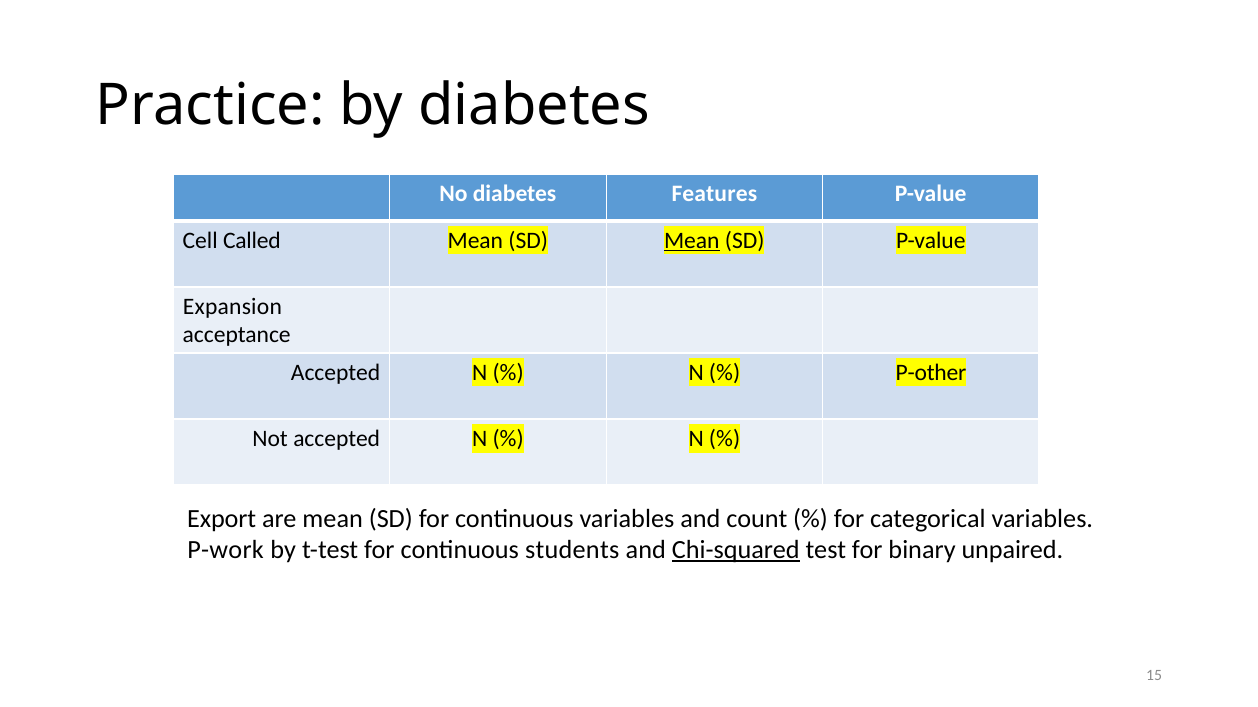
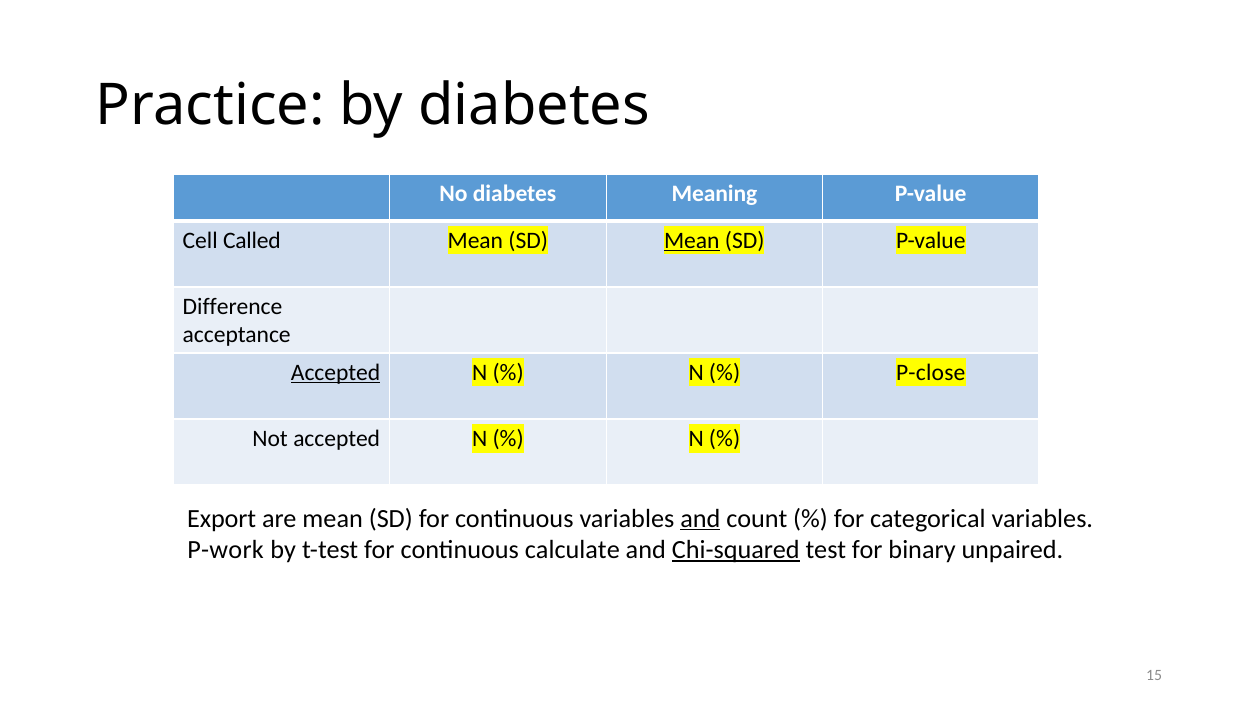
Features: Features -> Meaning (714, 194)
Expansion: Expansion -> Difference (233, 307)
Accepted underline: none -> present (336, 373)
P-other: P-other -> P-close (931, 373)
and underline: none -> present (700, 519)
students: students -> calculate (572, 550)
